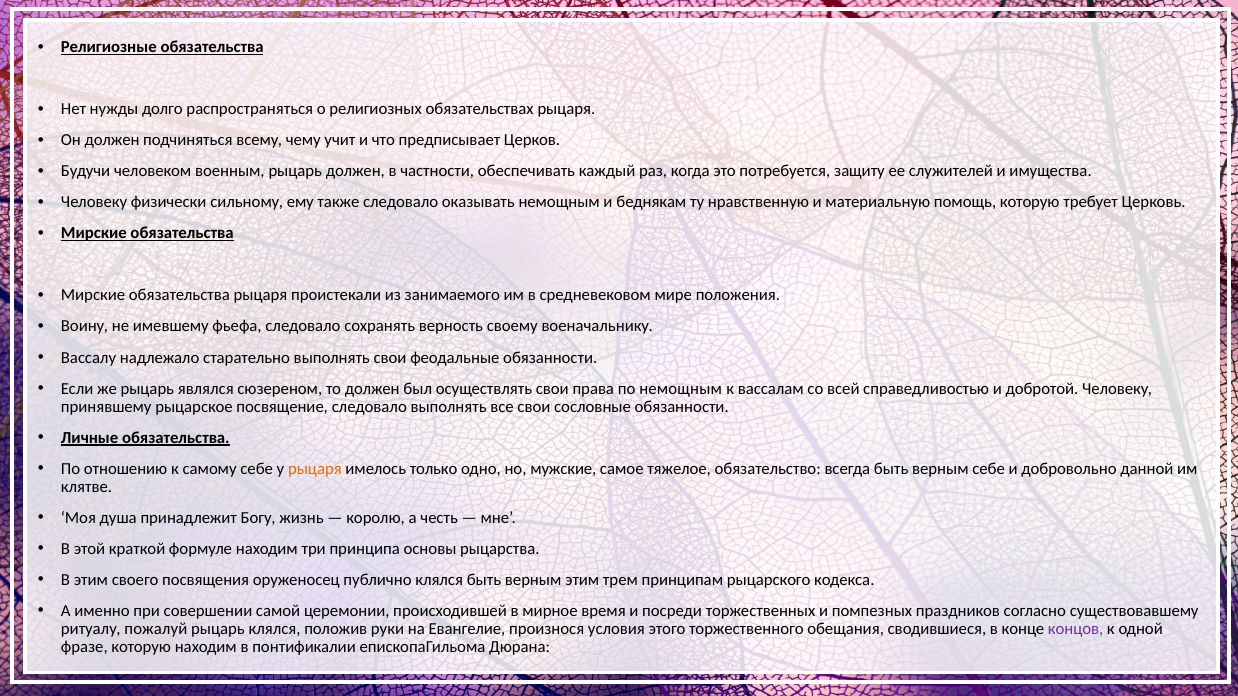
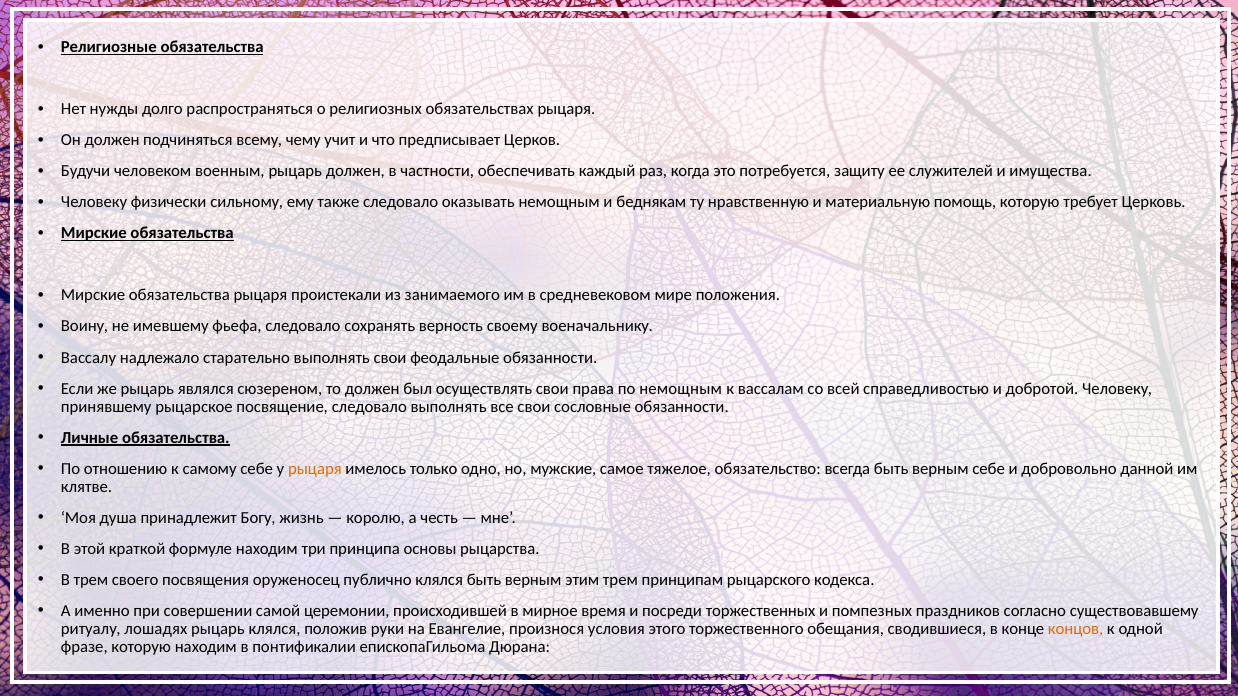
В этим: этим -> трем (91, 580)
пожалуй: пожалуй -> лошадях (156, 629)
концов colour: purple -> orange (1076, 629)
